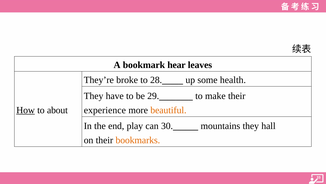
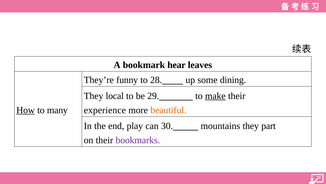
broke: broke -> funny (127, 80)
health: health -> dining (233, 80)
have: have -> local (115, 96)
make underline: none -> present (215, 96)
about: about -> many (57, 110)
hall: hall -> part (269, 126)
bookmarks colour: orange -> purple (138, 140)
